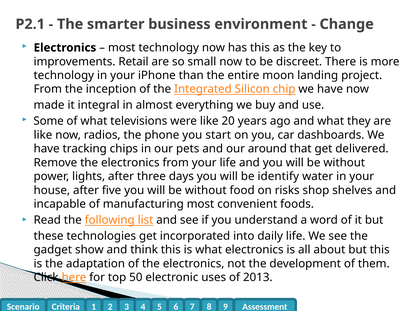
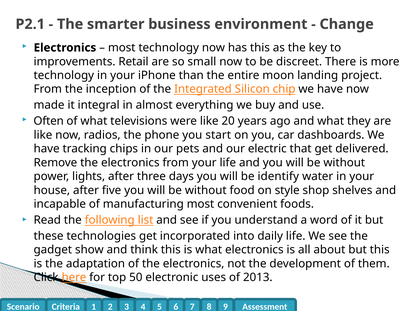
Some: Some -> Often (49, 121)
around: around -> electric (267, 149)
risks: risks -> style (287, 190)
